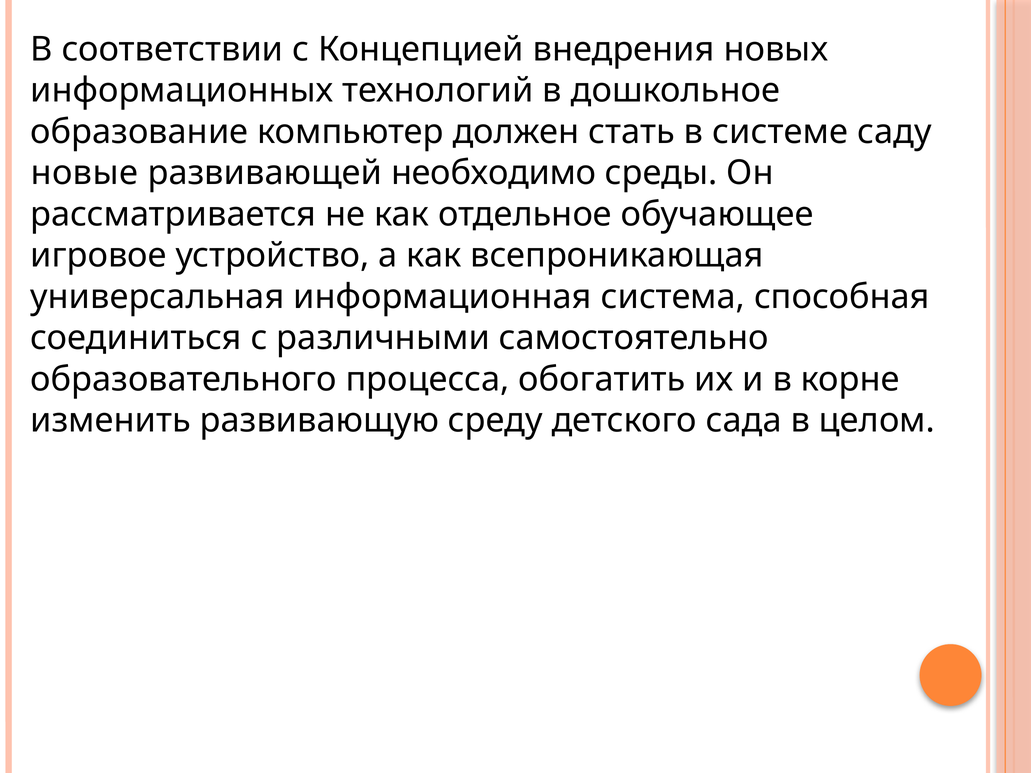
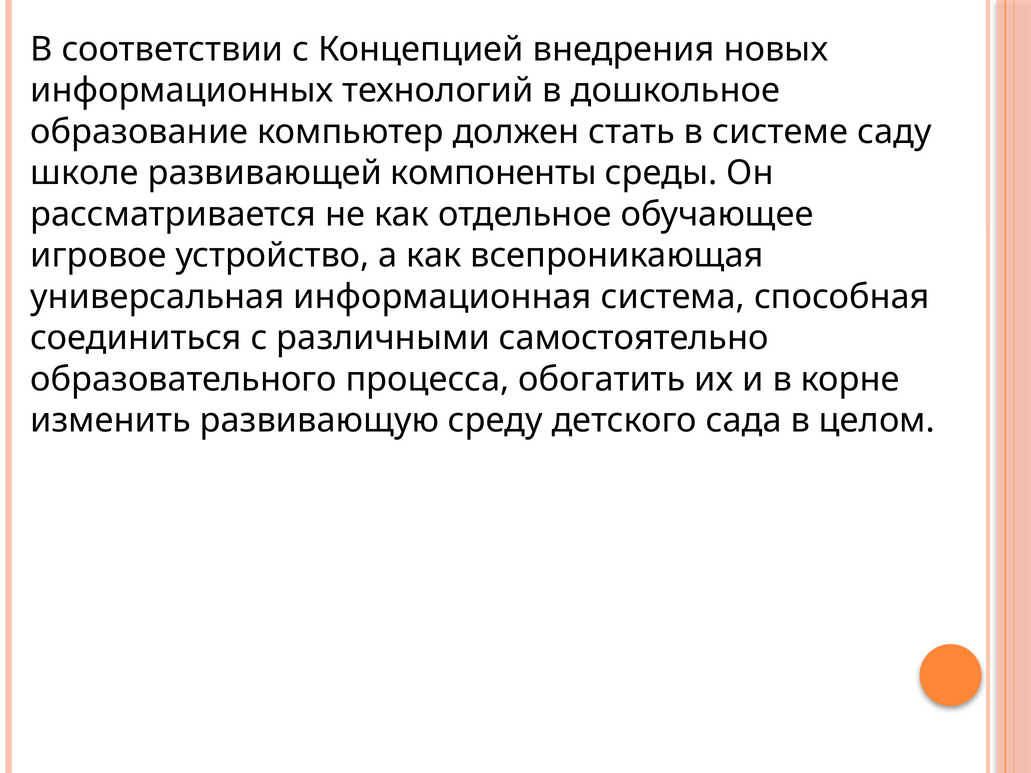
новые: новые -> школе (85, 173)
необходимо: необходимо -> компоненты (494, 173)
